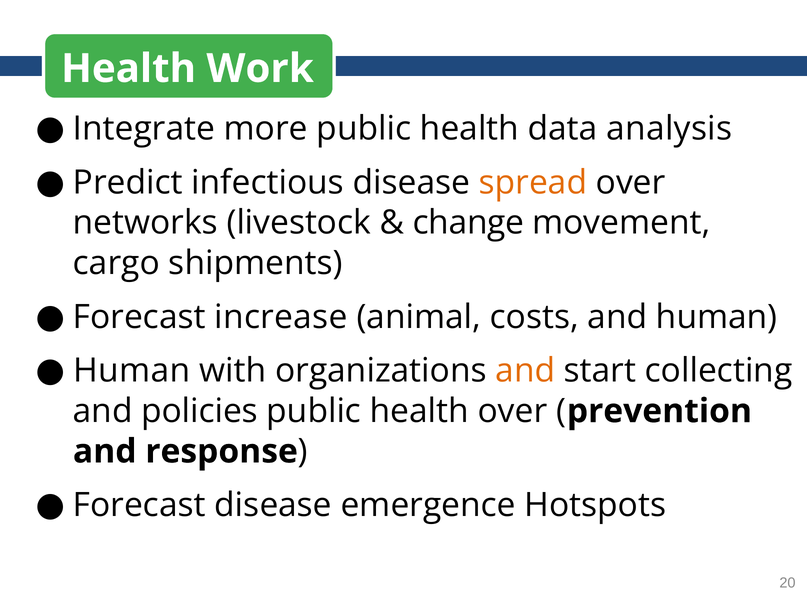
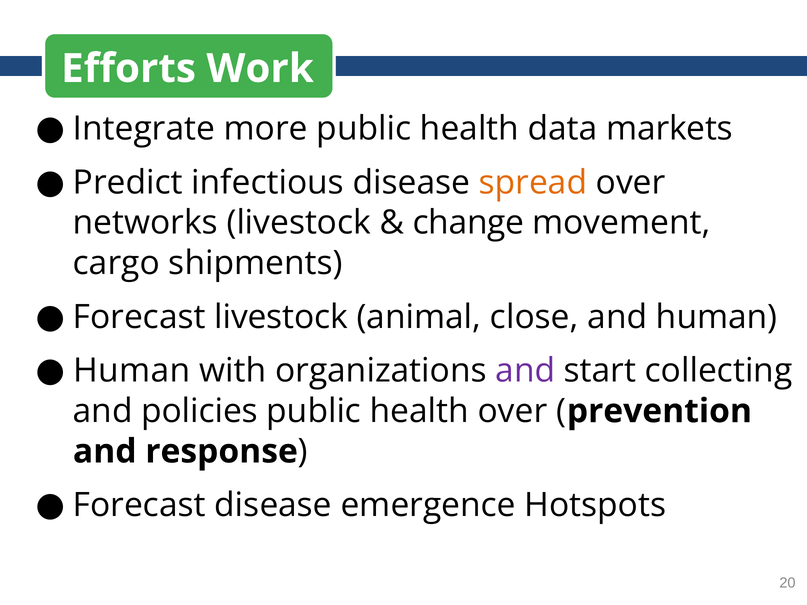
Health: Health -> Efforts (129, 69)
analysis: analysis -> markets (670, 129)
Forecast increase: increase -> livestock (281, 317)
costs: costs -> close (534, 317)
and colour: orange -> purple (525, 371)
